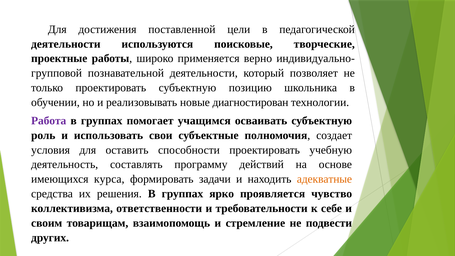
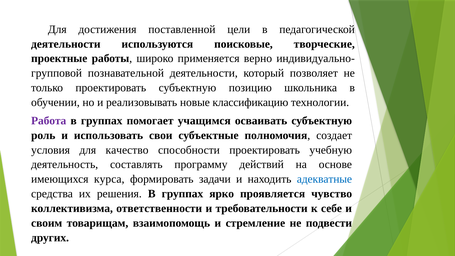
диагностирован: диагностирован -> классификацию (250, 102)
оставить: оставить -> качество (127, 150)
адекватные colour: orange -> blue (324, 179)
